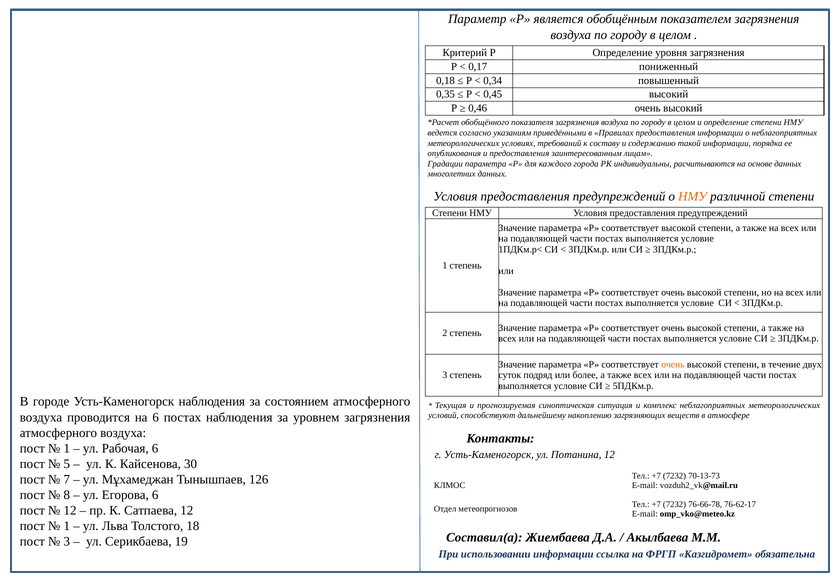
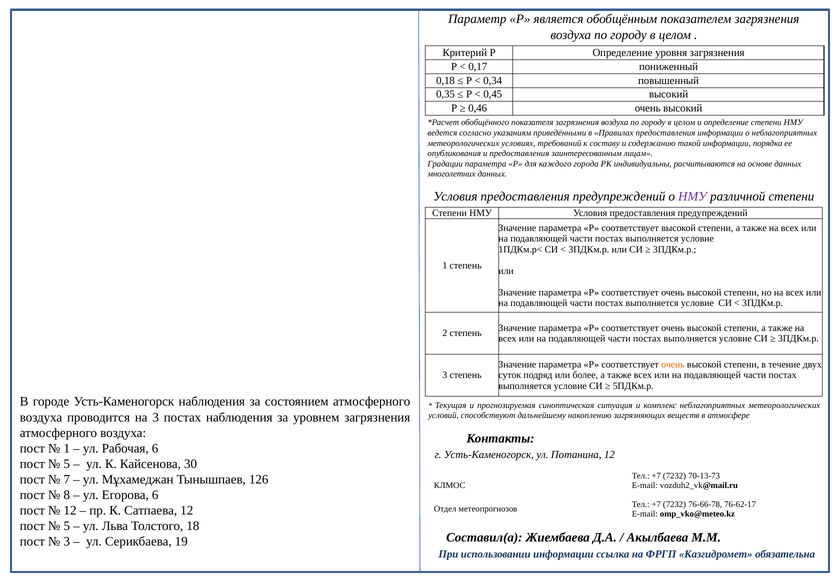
НМУ colour: orange -> purple (693, 196)
на 6: 6 -> 3 (156, 417)
1: 1 -> 5 (67, 525)
